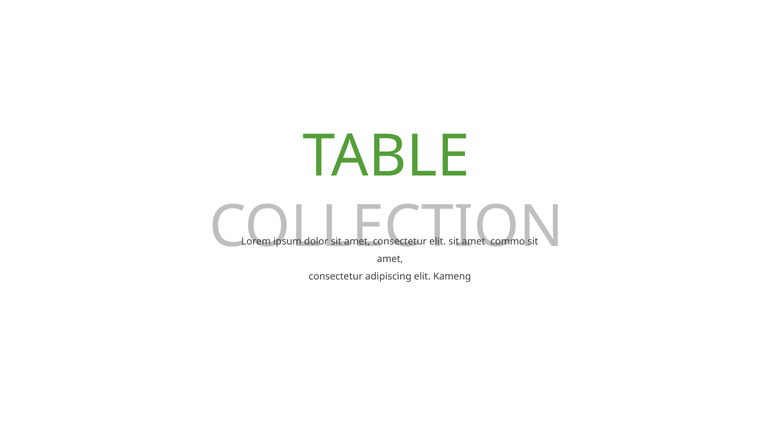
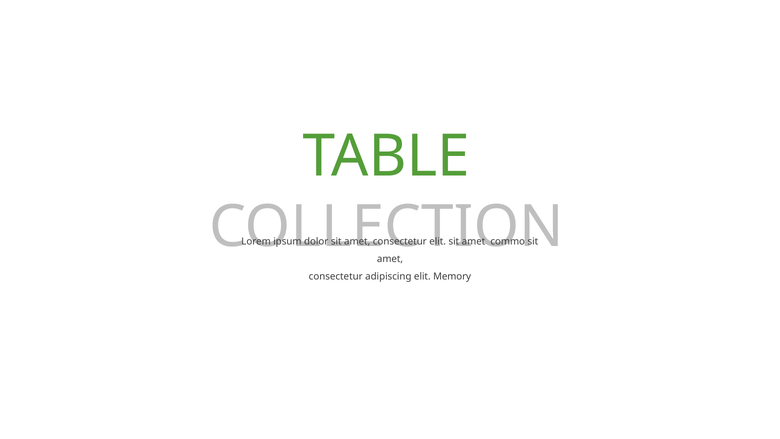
Kameng: Kameng -> Memory (452, 277)
